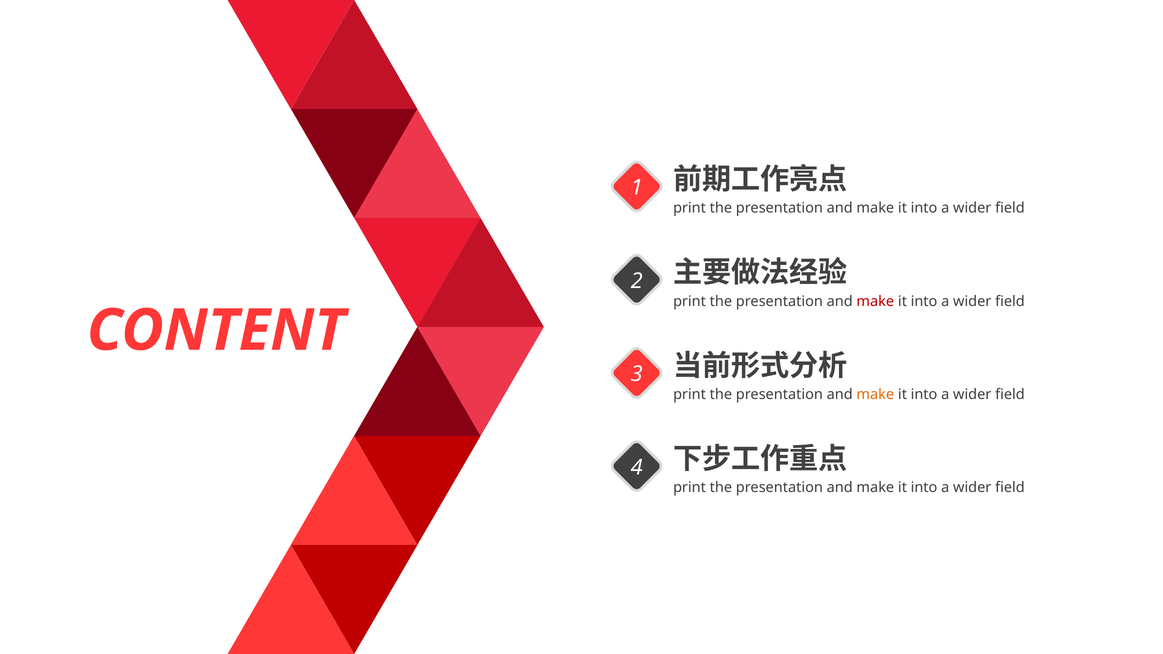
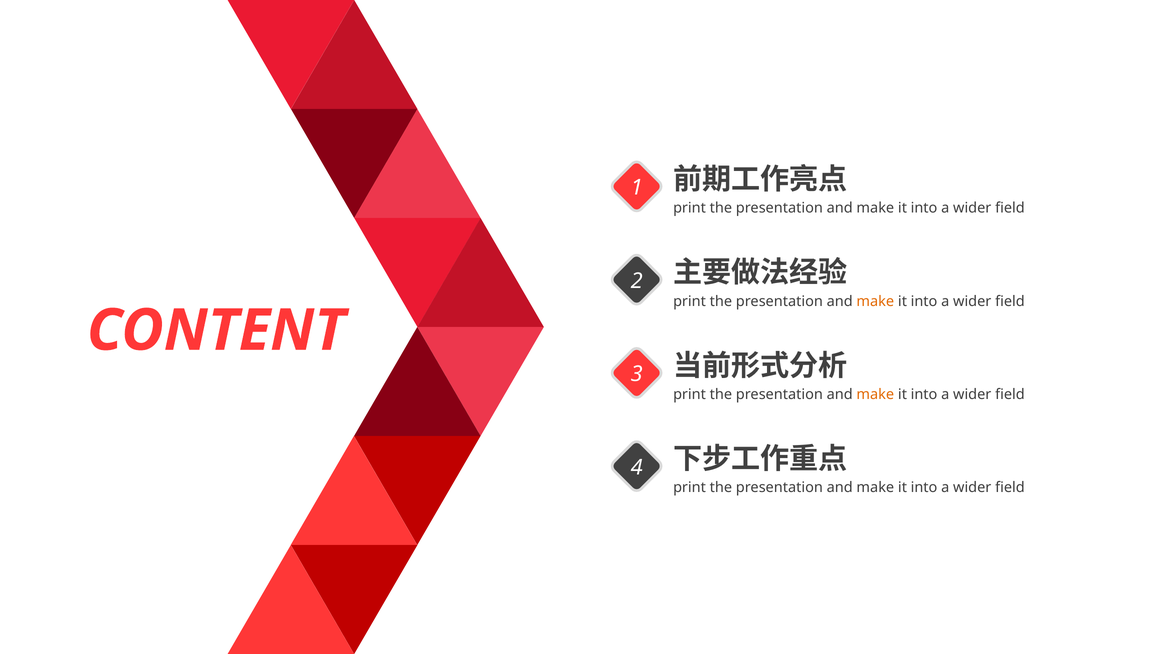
make colour: red -> orange (875, 301)
